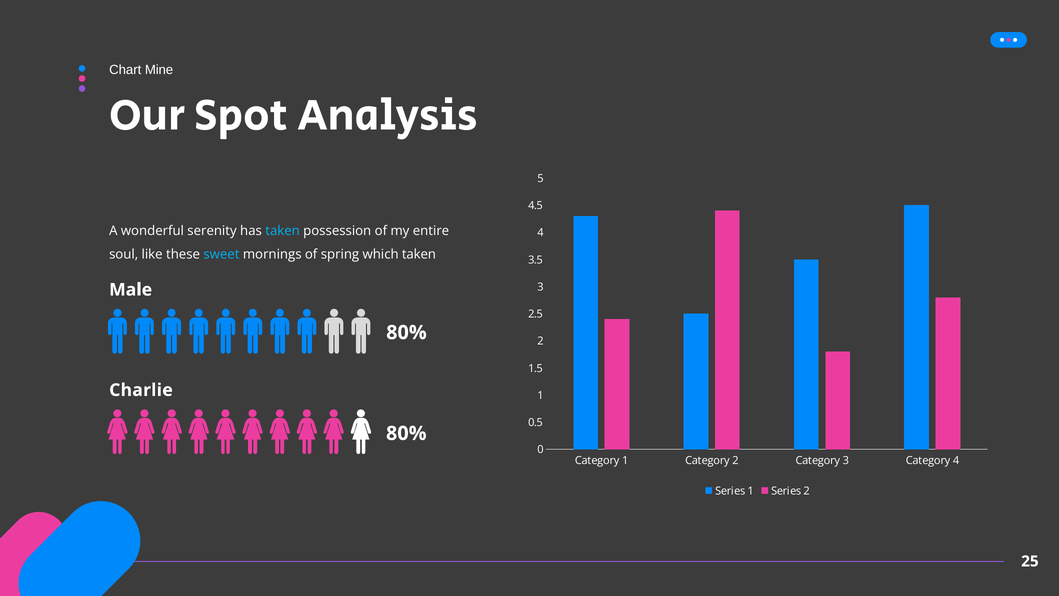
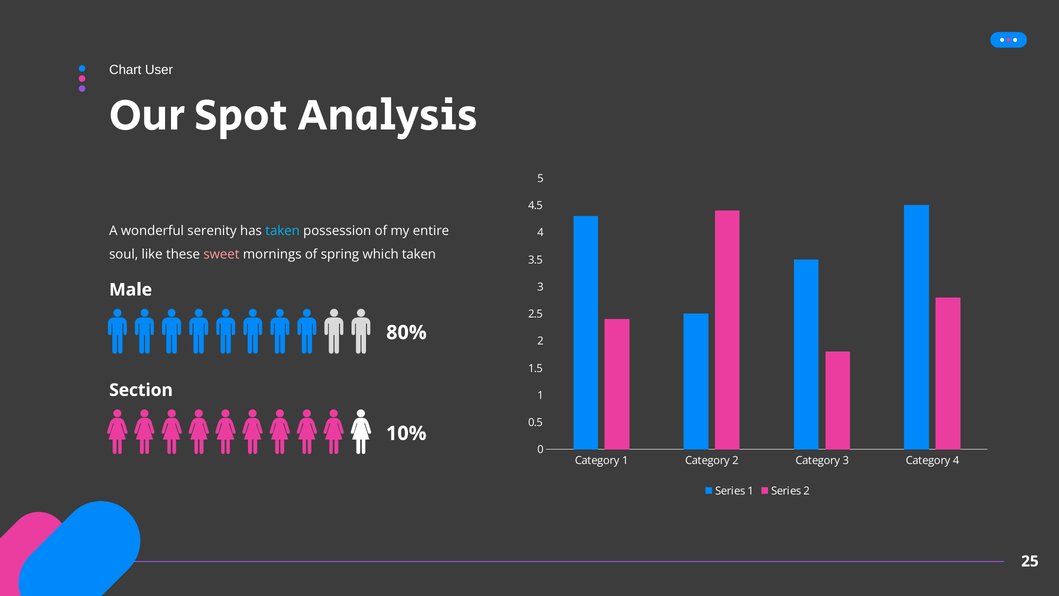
Mine: Mine -> User (159, 70)
sweet colour: light blue -> pink (221, 254)
Charlie: Charlie -> Section (141, 390)
80%: 80% -> 10% (406, 433)
